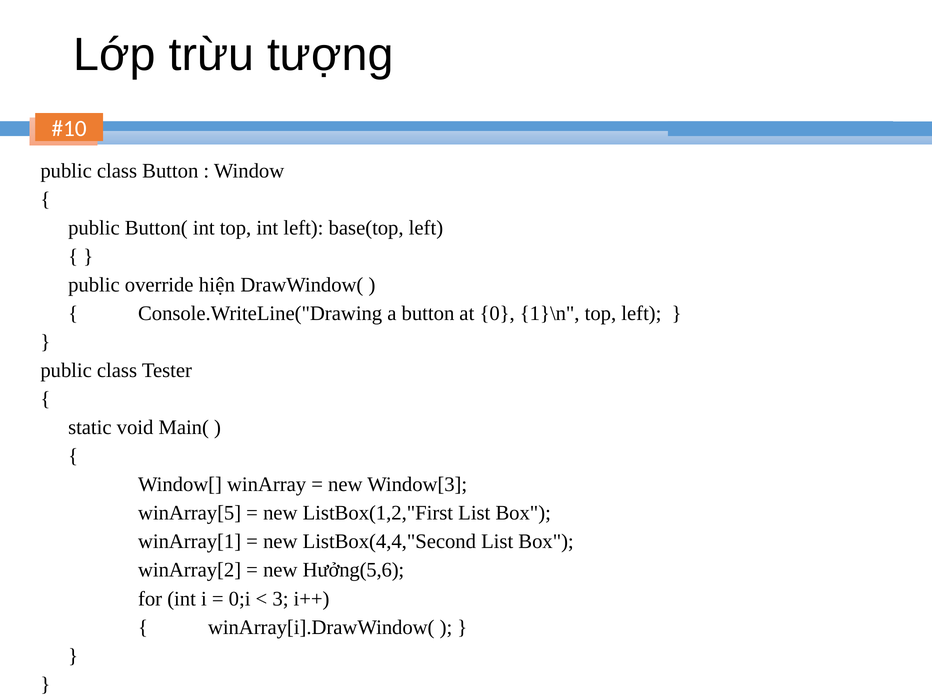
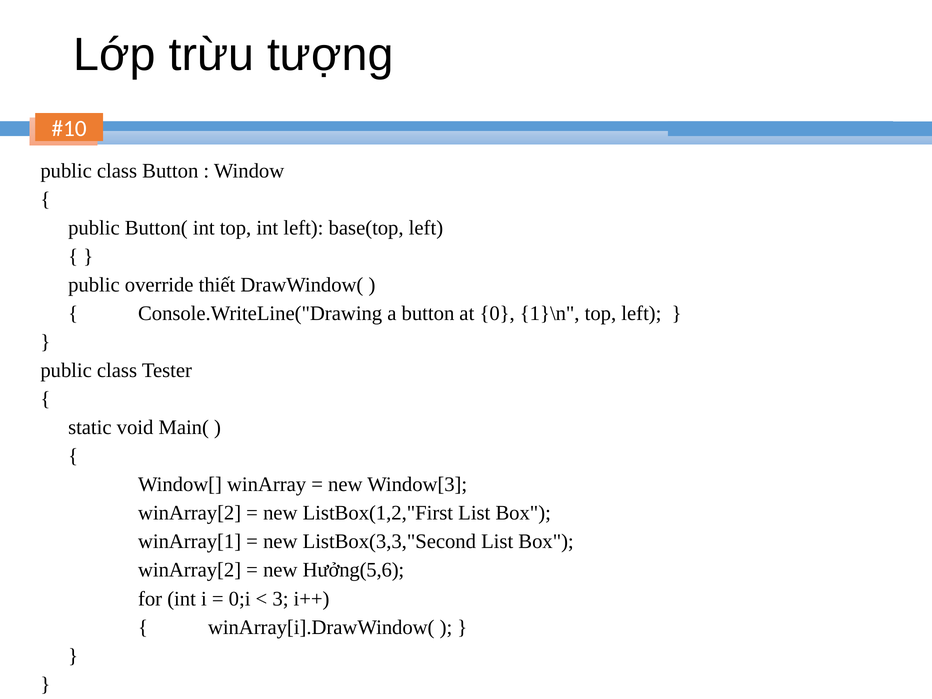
hiện: hiện -> thiết (217, 285)
winArray[5: winArray[5 -> winArray[2 (190, 513)
ListBox(4,4,"Second: ListBox(4,4,"Second -> ListBox(3,3,"Second (389, 542)
